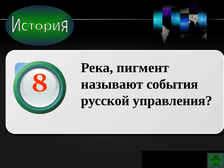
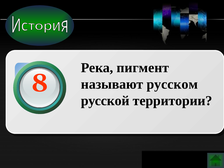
события: события -> русском (172, 84)
управления: управления -> территории (173, 101)
